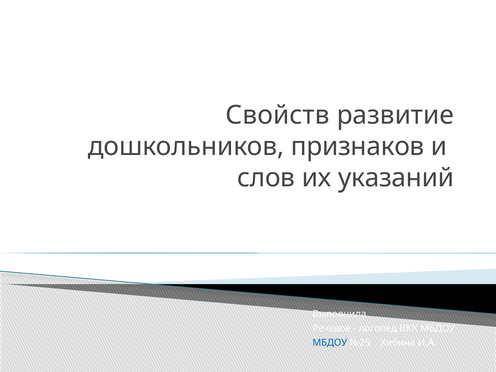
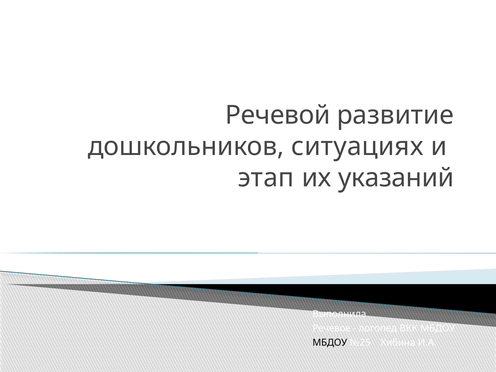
Свойств: Свойств -> Речевой (278, 115)
признаков: признаков -> ситуациях (357, 147)
слов: слов -> этап (266, 178)
МБДОУ colour: blue -> black (330, 343)
